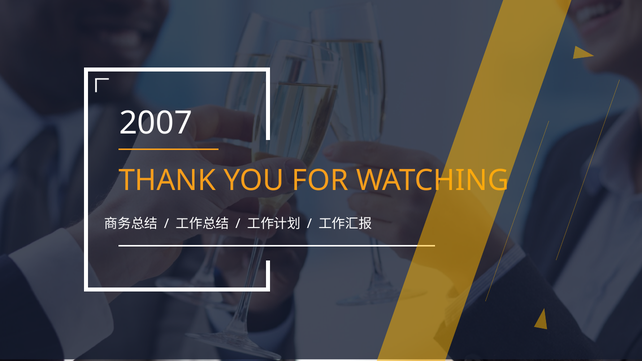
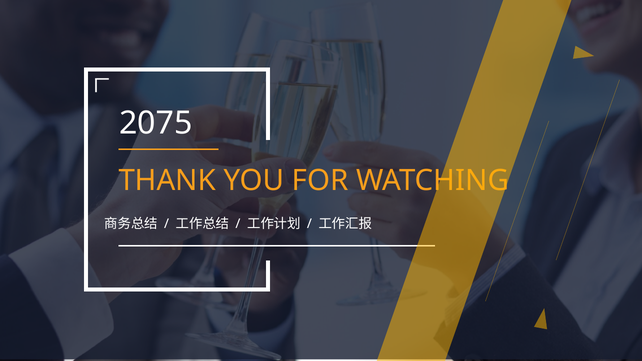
2007: 2007 -> 2075 (156, 123)
